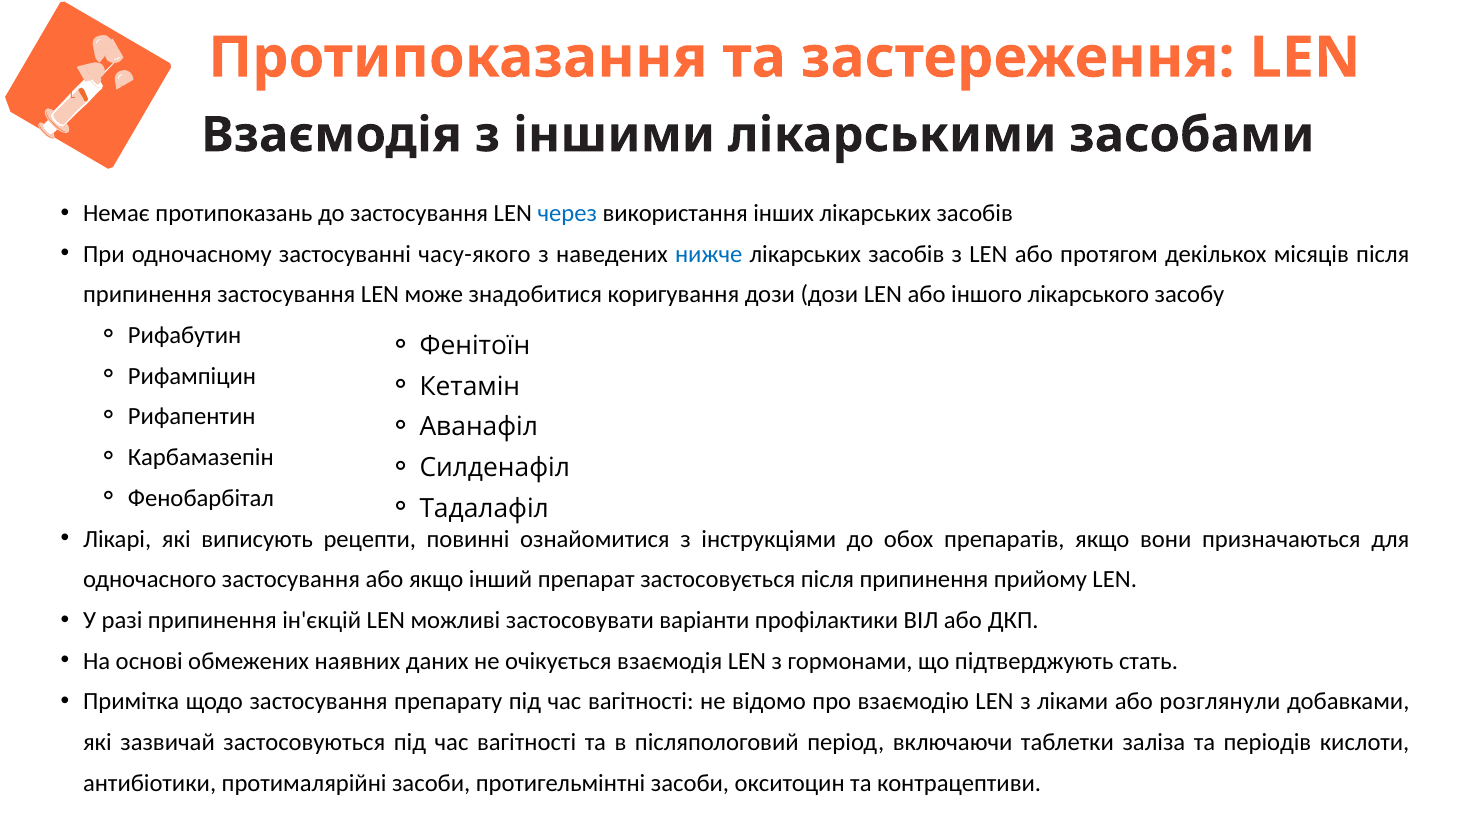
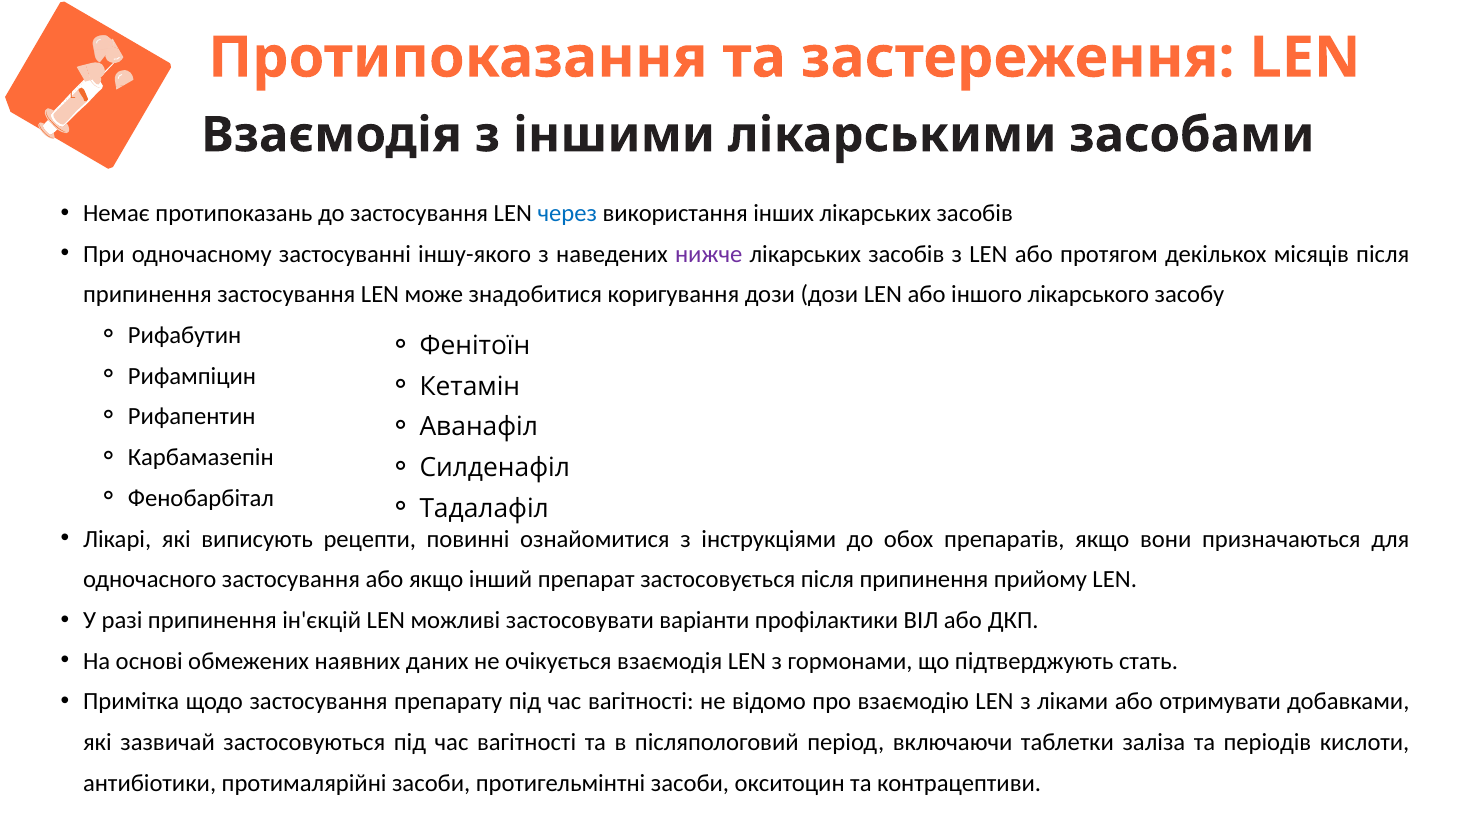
часу-якого: часу-якого -> іншу-якого (475, 254)
нижче colour: blue -> purple (709, 254)
розглянули: розглянули -> отримувати (1220, 702)
